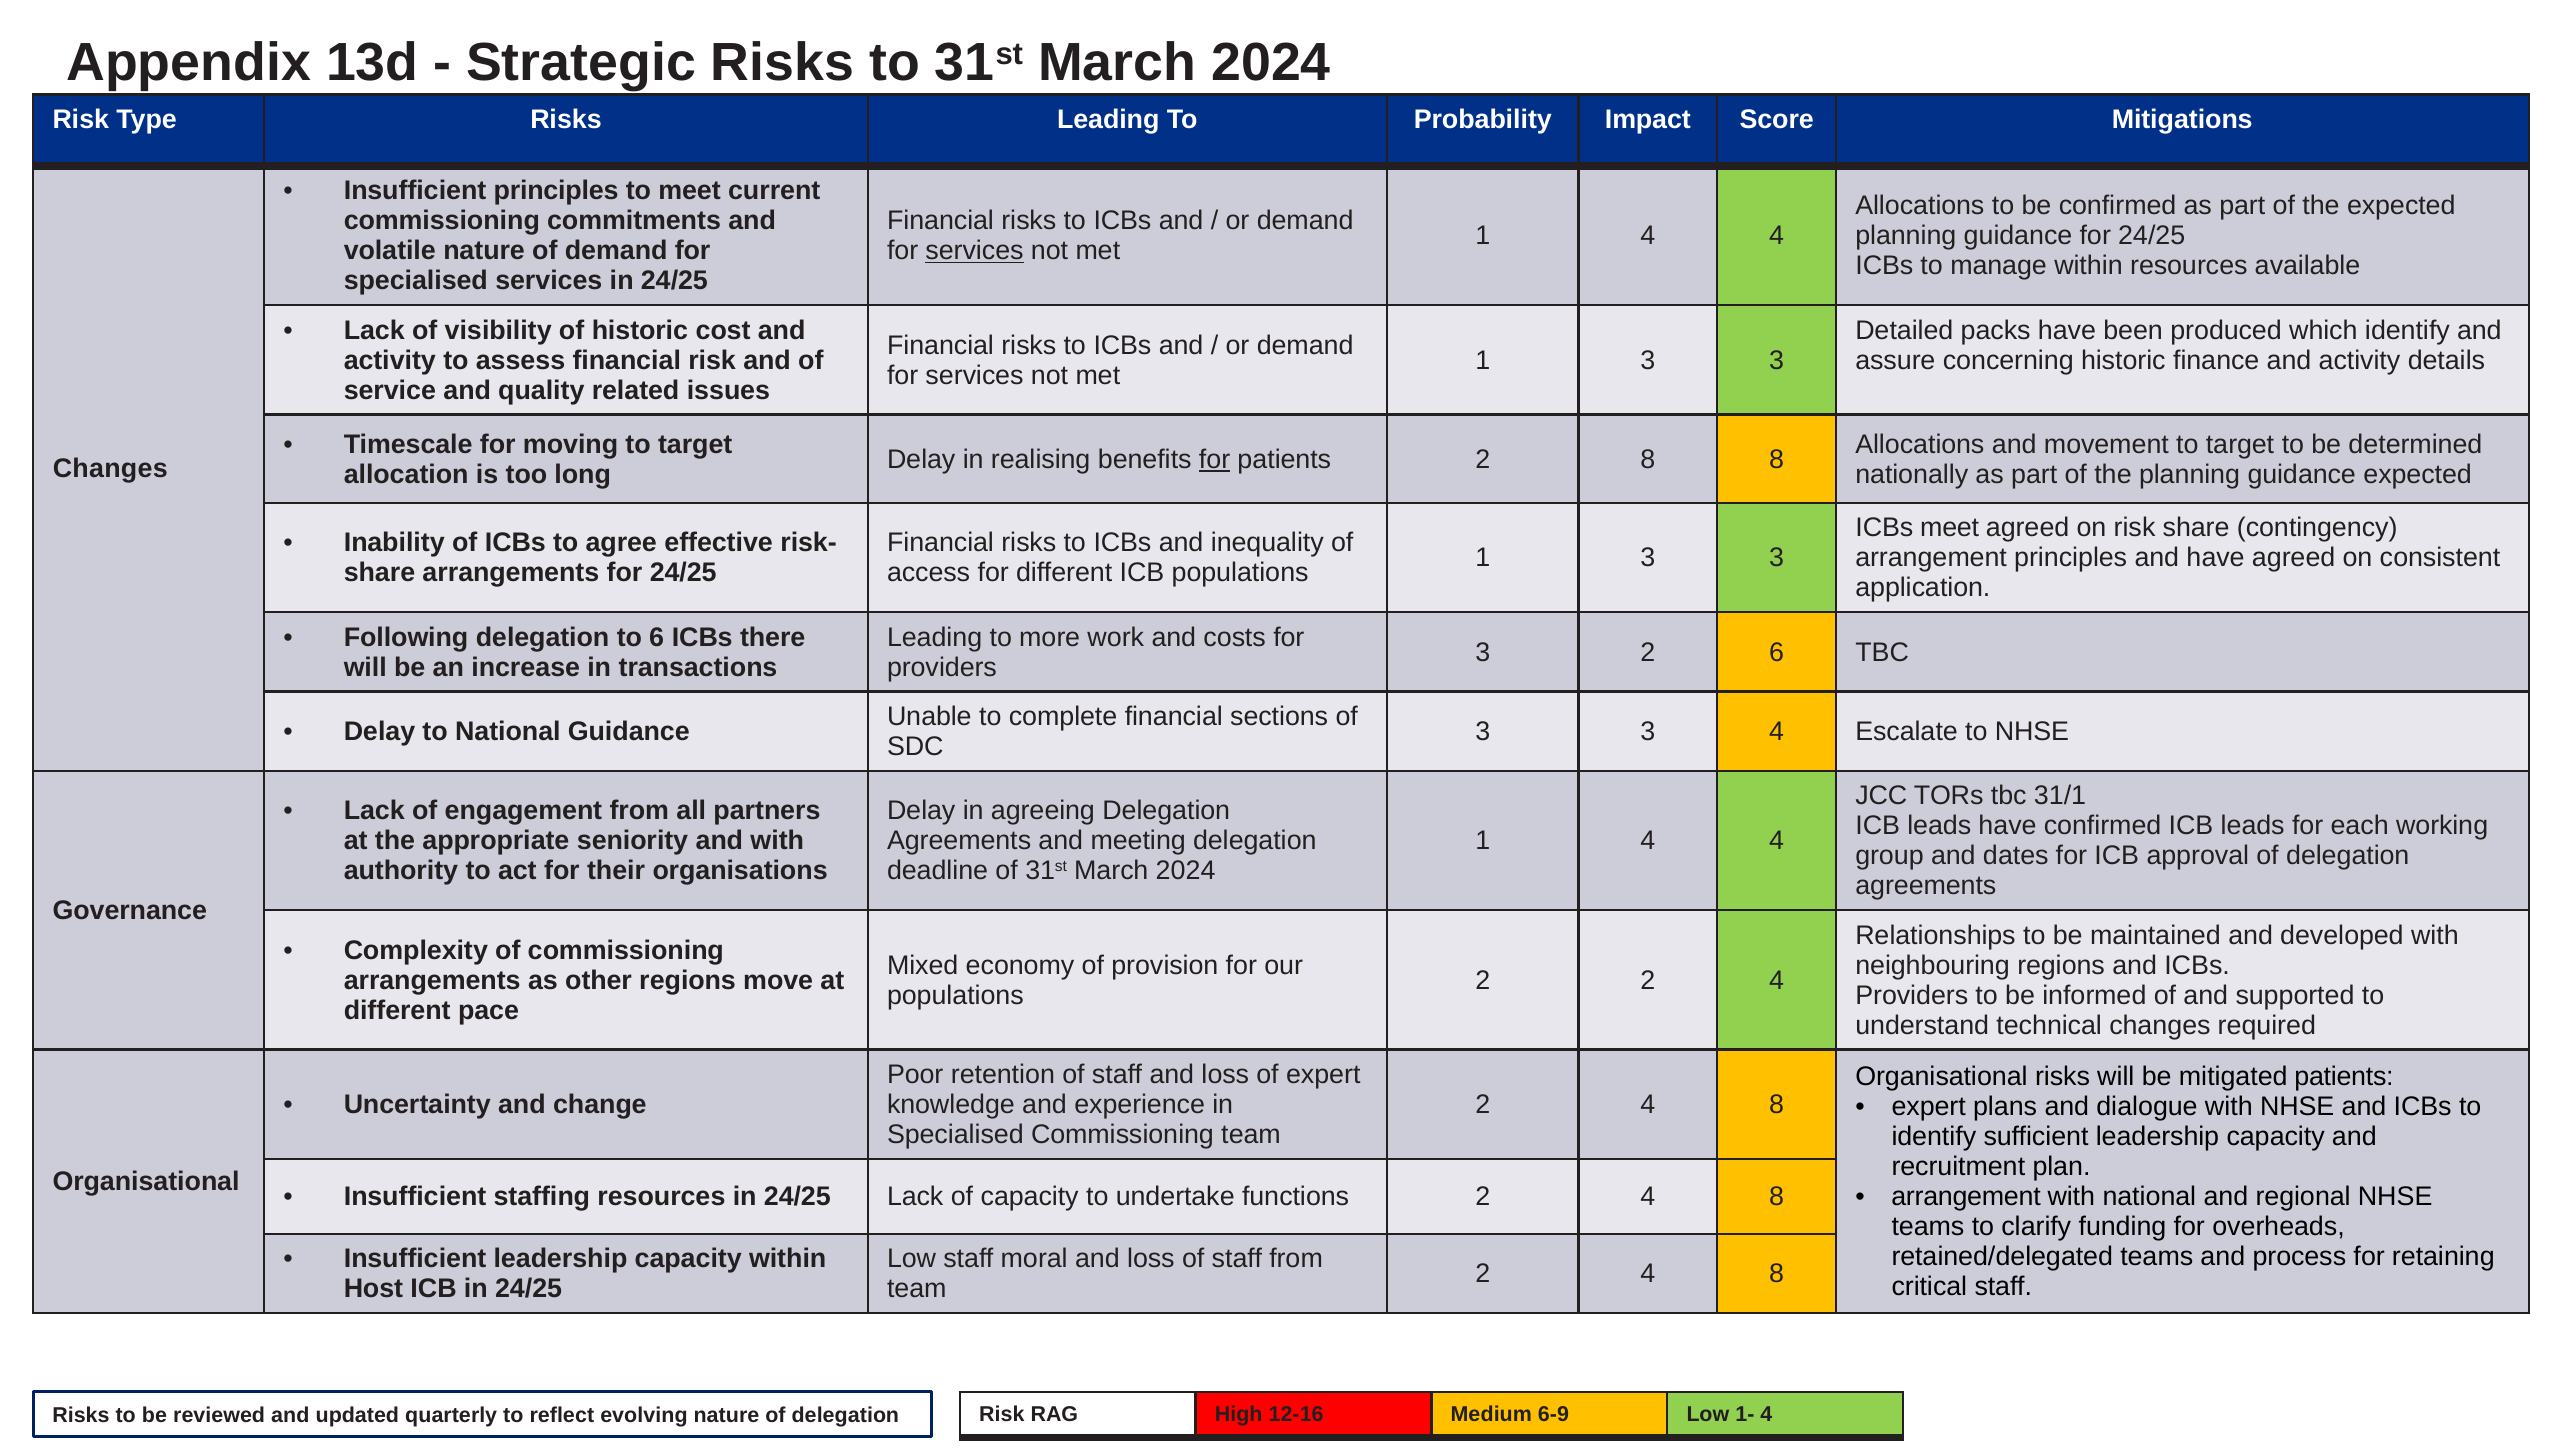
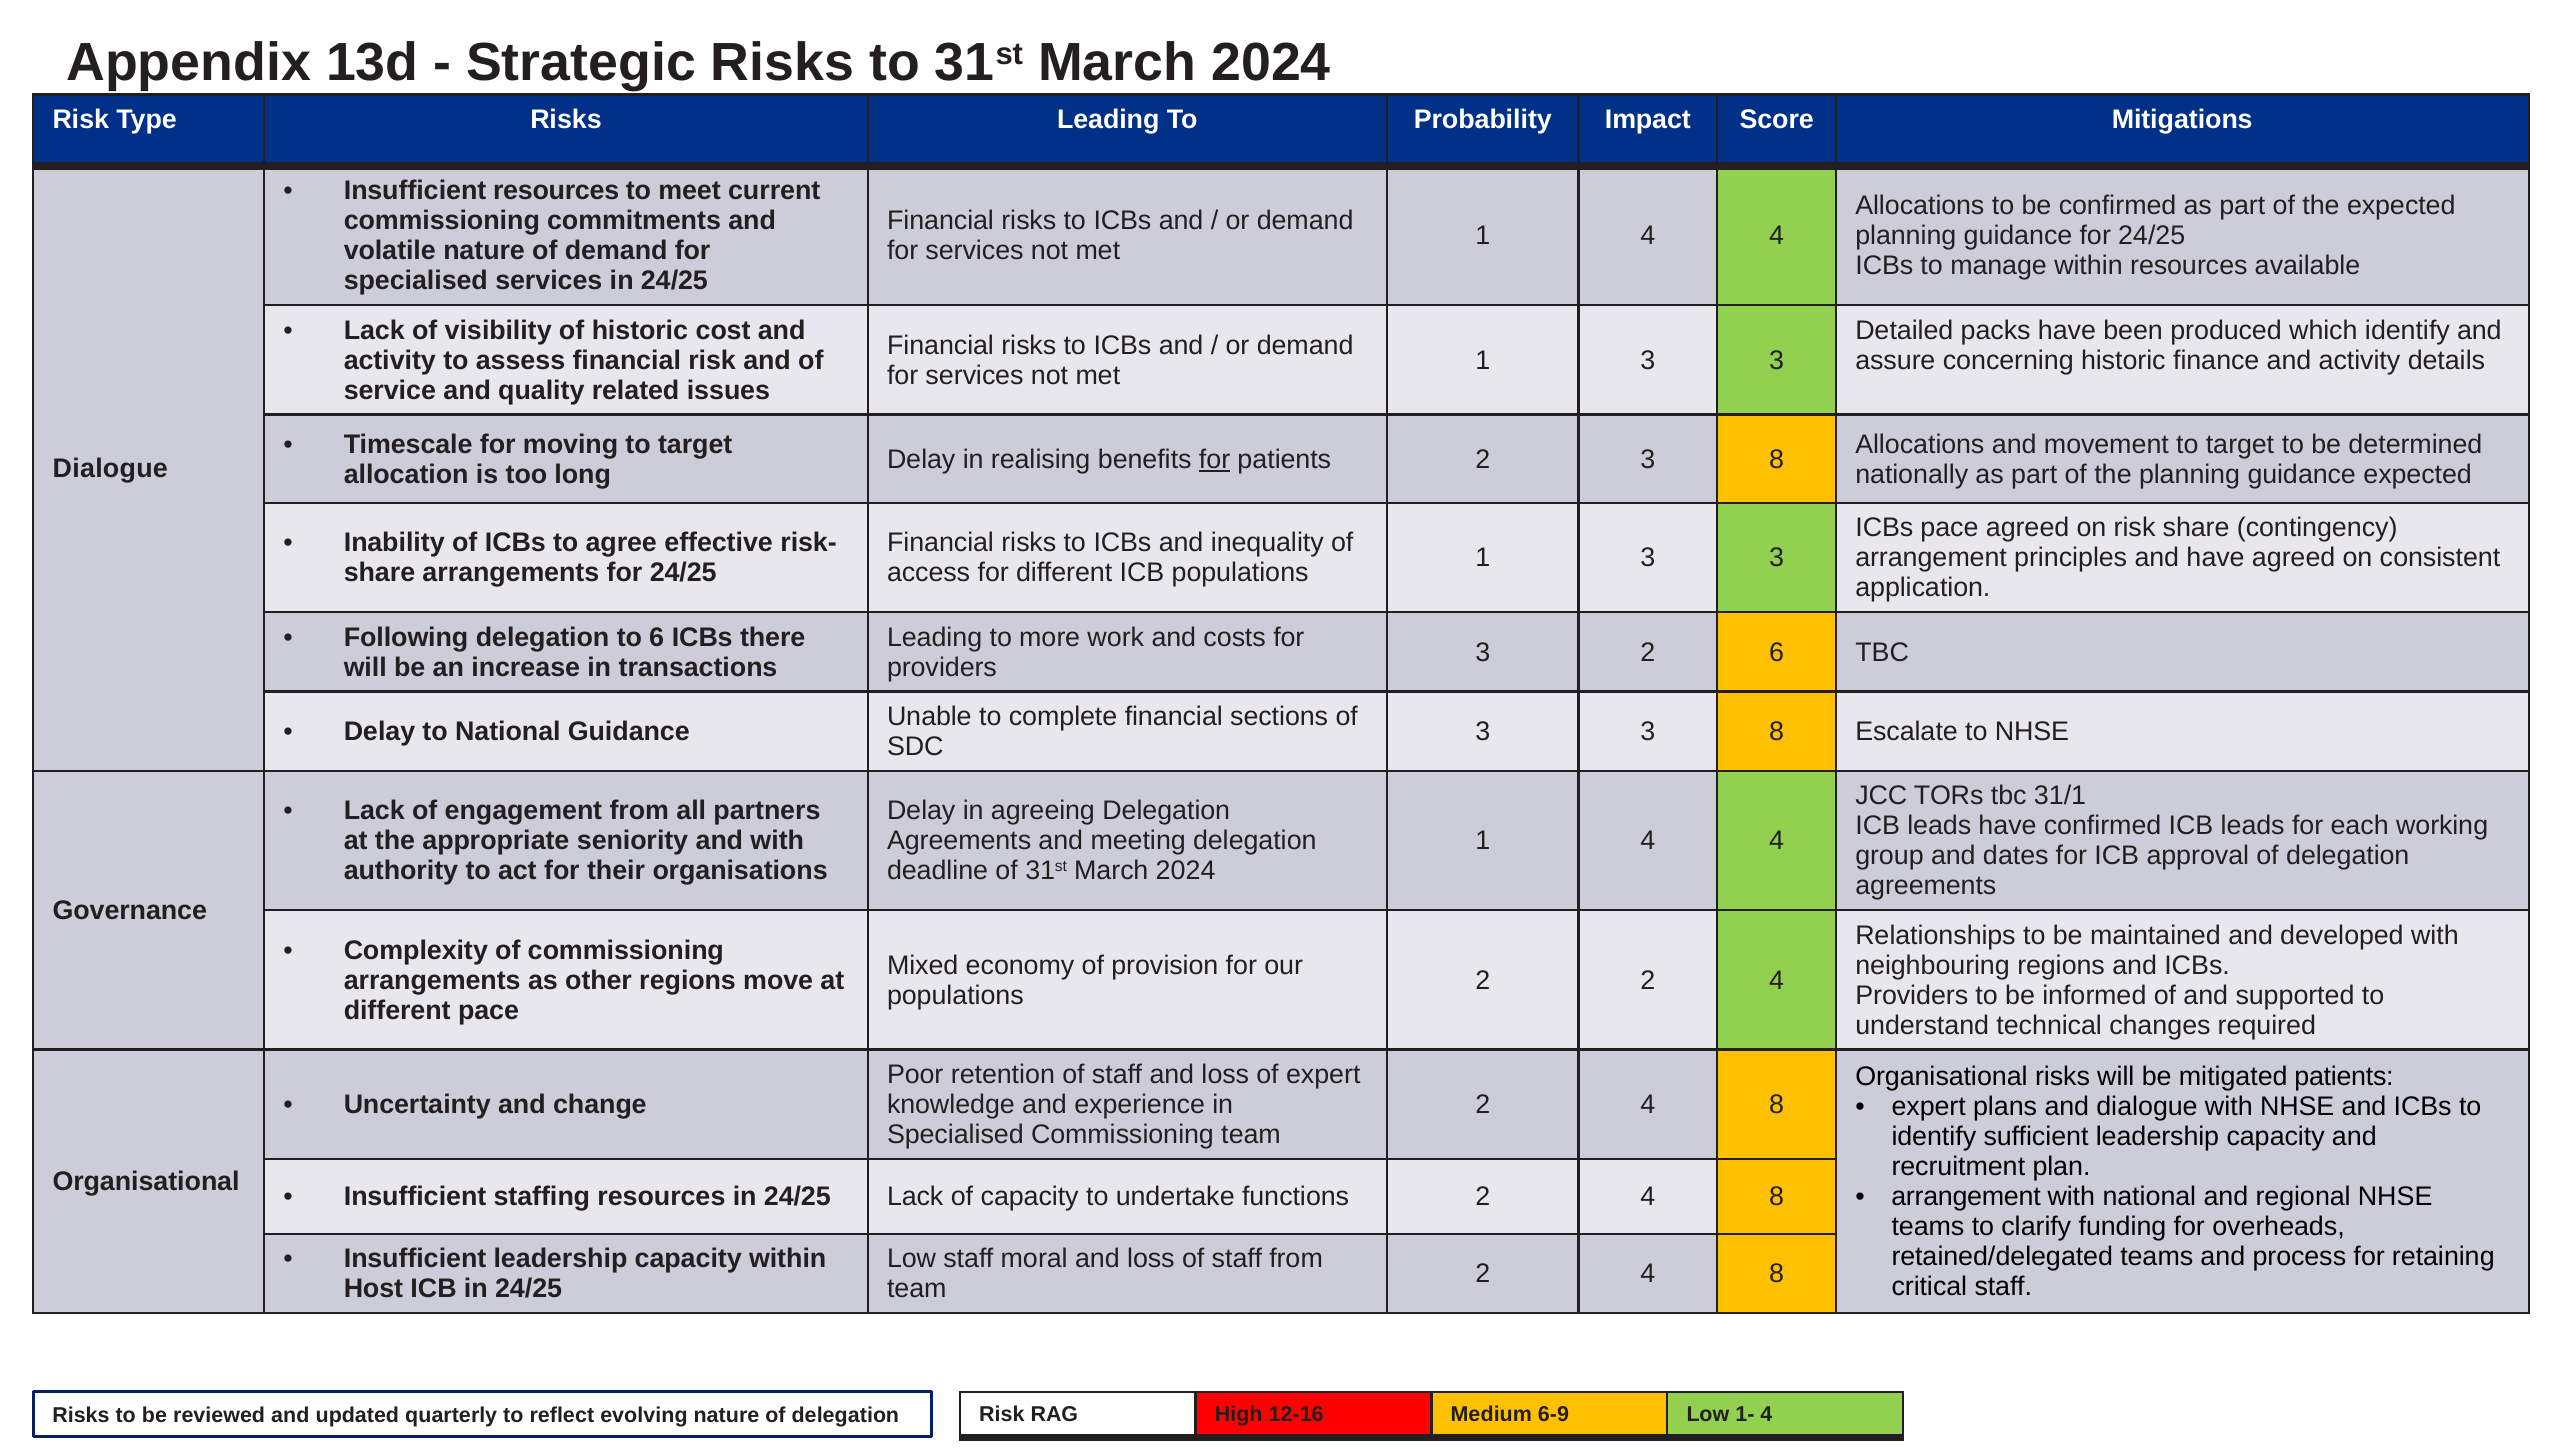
Insufficient principles: principles -> resources (556, 191)
services underline: present -> none (975, 251)
2 8: 8 -> 3 (1648, 459)
Changes: Changes -> Dialogue (110, 469)
ICBs meet: meet -> pace (1949, 528)
3 3 4: 4 -> 8 (1777, 732)
